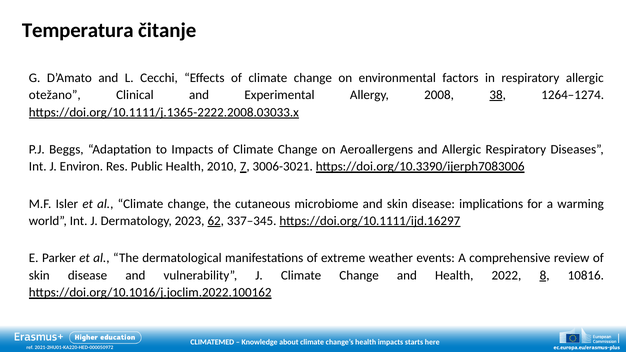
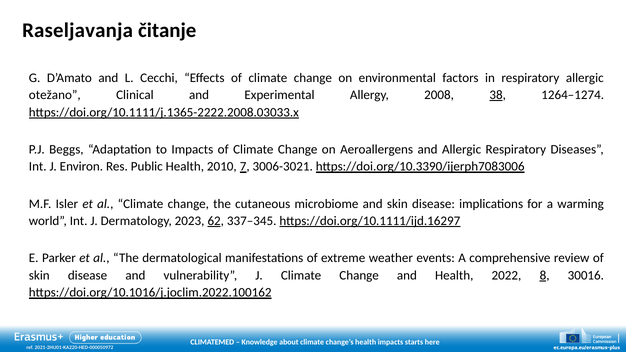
Temperatura: Temperatura -> Raseljavanja (78, 30)
10816: 10816 -> 30016 (586, 275)
